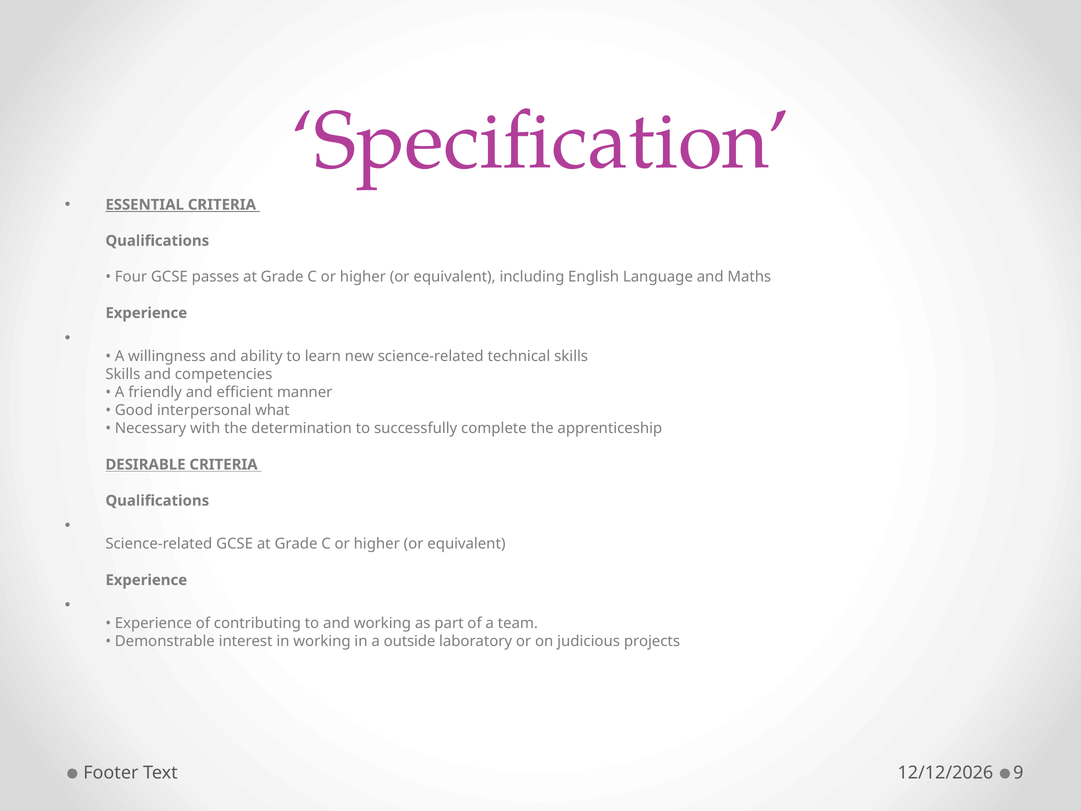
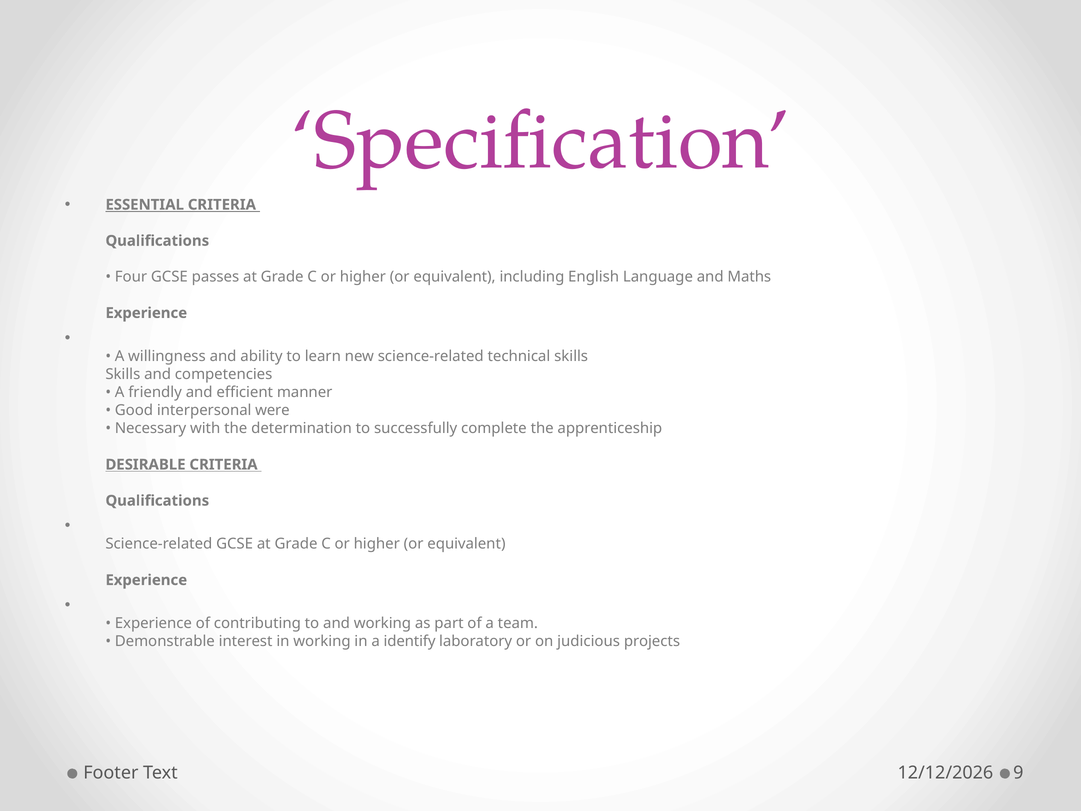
what: what -> were (272, 410)
outside: outside -> identify (410, 641)
